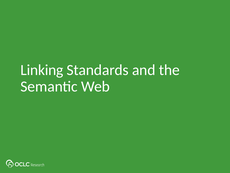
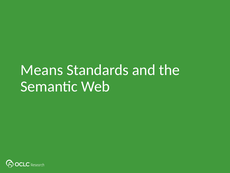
Linking: Linking -> Means (42, 70)
